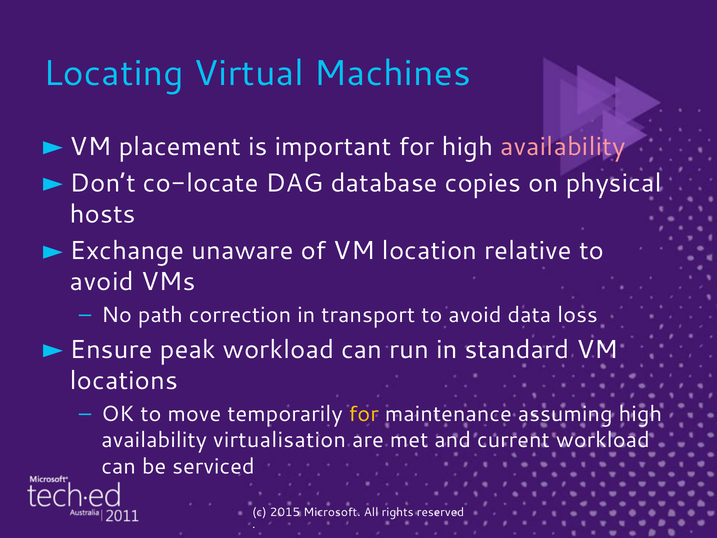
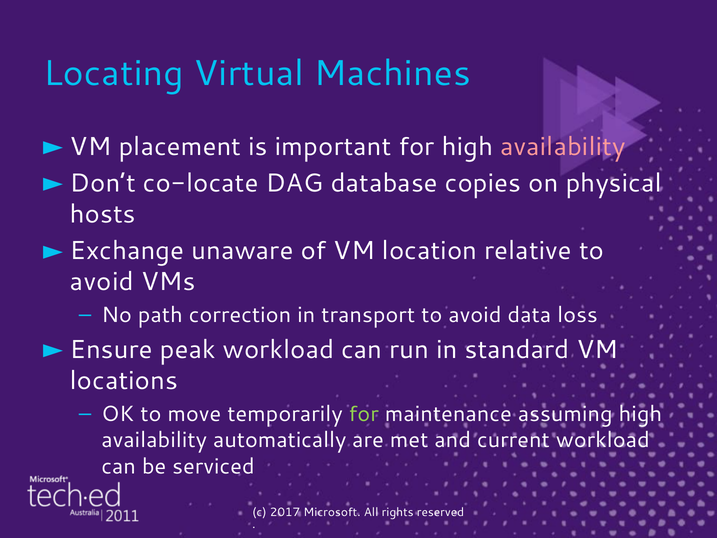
for colour: yellow -> light green (364, 414)
virtualisation: virtualisation -> automatically (280, 440)
2015: 2015 -> 2017 (285, 512)
